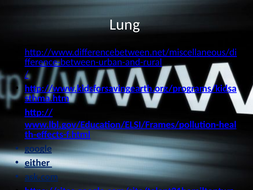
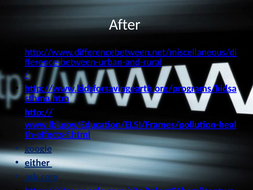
Lung: Lung -> After (125, 24)
